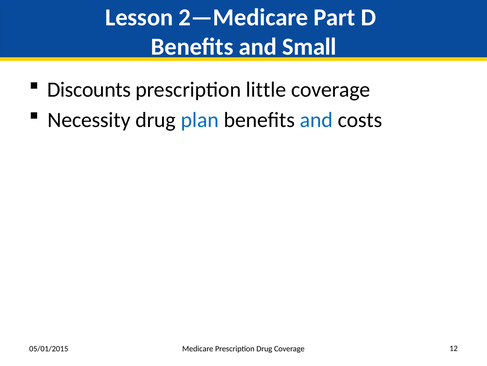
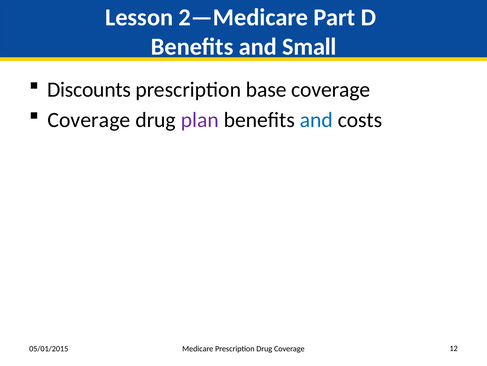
little: little -> base (266, 90)
Necessity: Necessity -> Coverage (89, 120)
plan colour: blue -> purple (200, 120)
